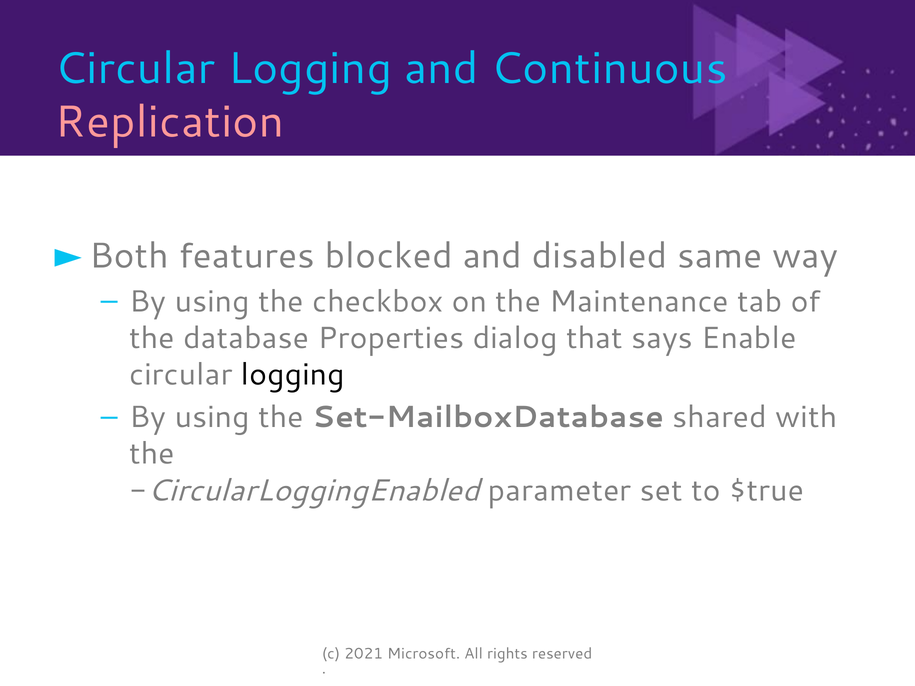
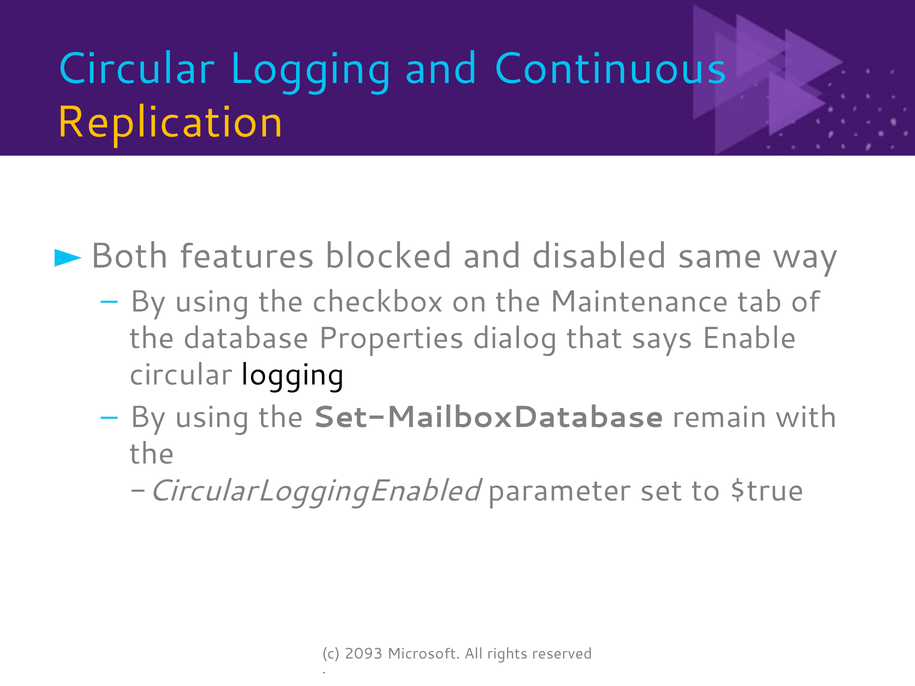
Replication colour: pink -> yellow (170, 122)
shared: shared -> remain (720, 417)
2021: 2021 -> 2093 (364, 654)
